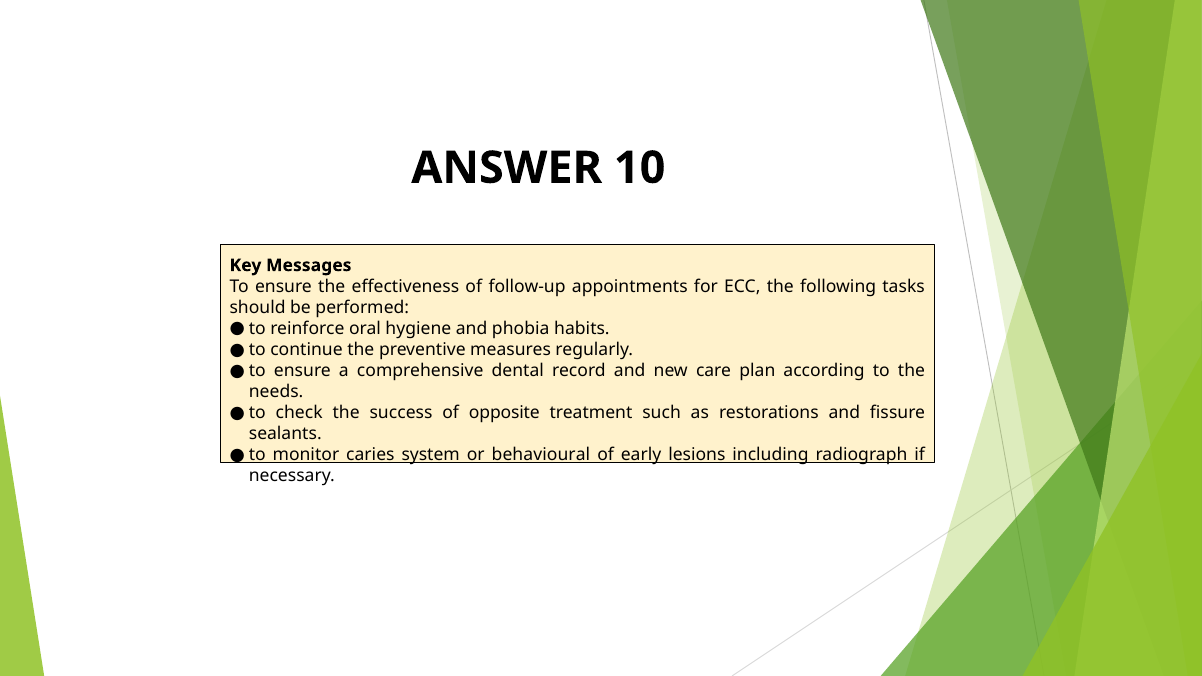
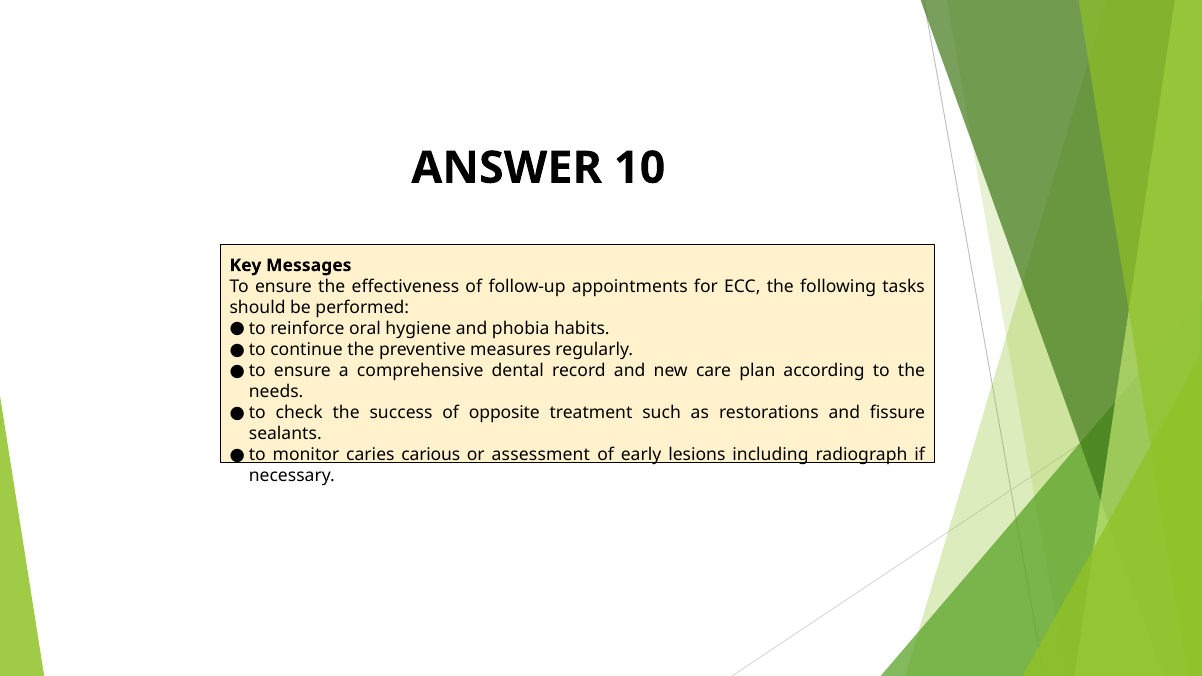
system: system -> carious (431, 455)
behavioural: behavioural -> assessment (541, 455)
